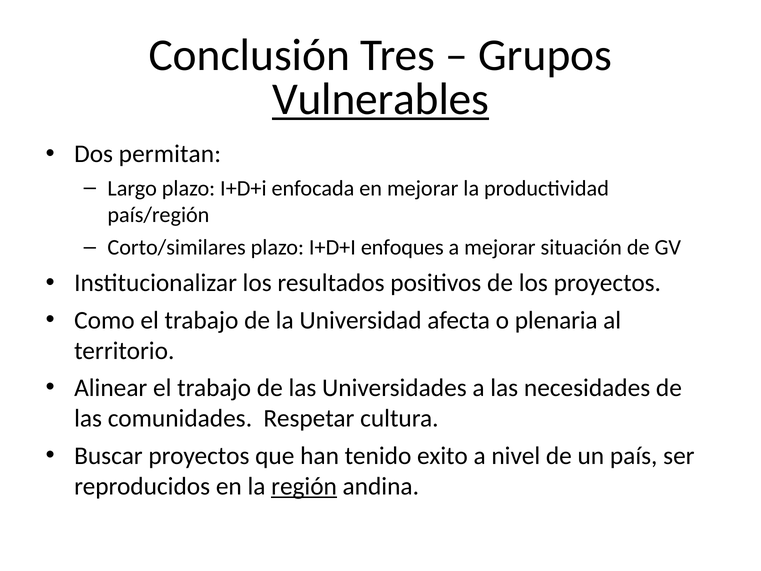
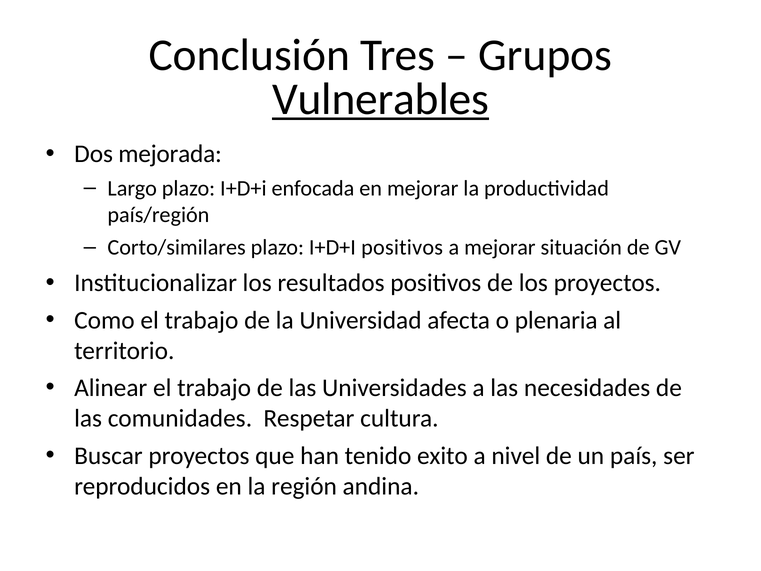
permitan: permitan -> mejorada (170, 154)
I+D+I enfoques: enfoques -> positivos (402, 247)
región underline: present -> none (304, 486)
